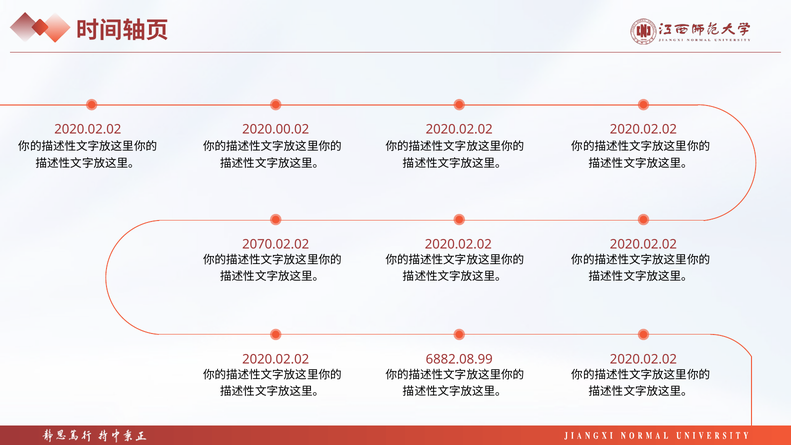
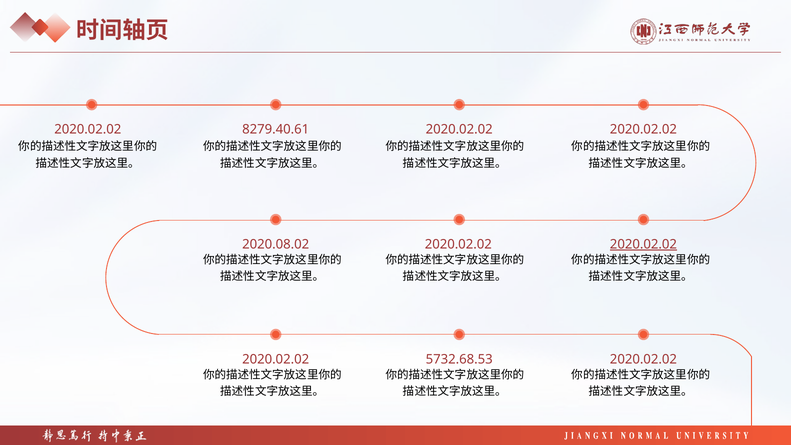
2020.00.02: 2020.00.02 -> 8279.40.61 (276, 129)
2070.02.02: 2070.02.02 -> 2020.08.02 (276, 244)
2020.02.02 underline: none -> present (643, 244)
6882.08.99: 6882.08.99 -> 5732.68.53 (459, 359)
